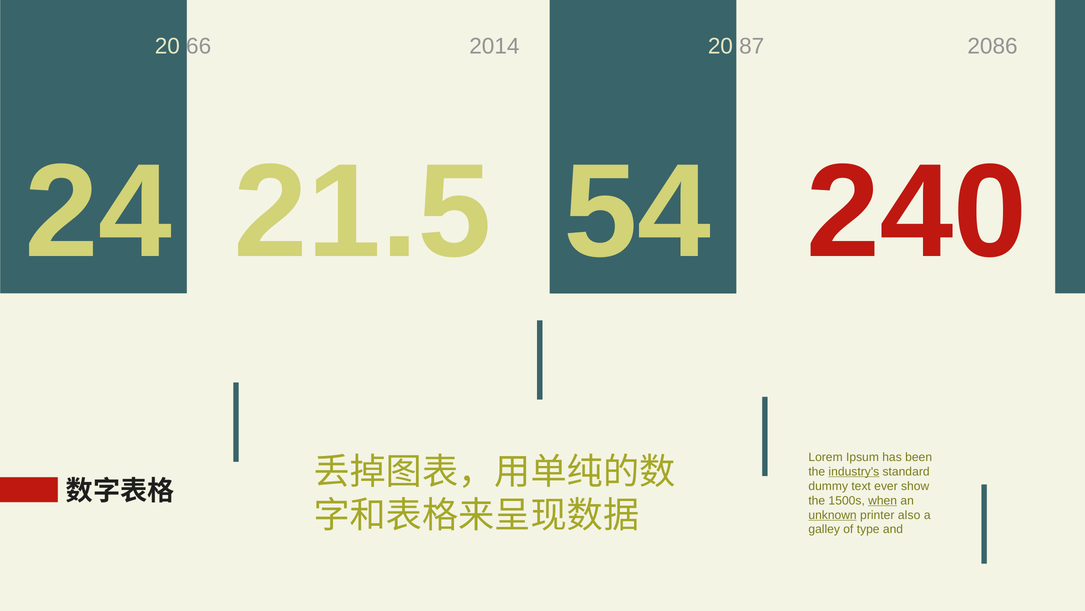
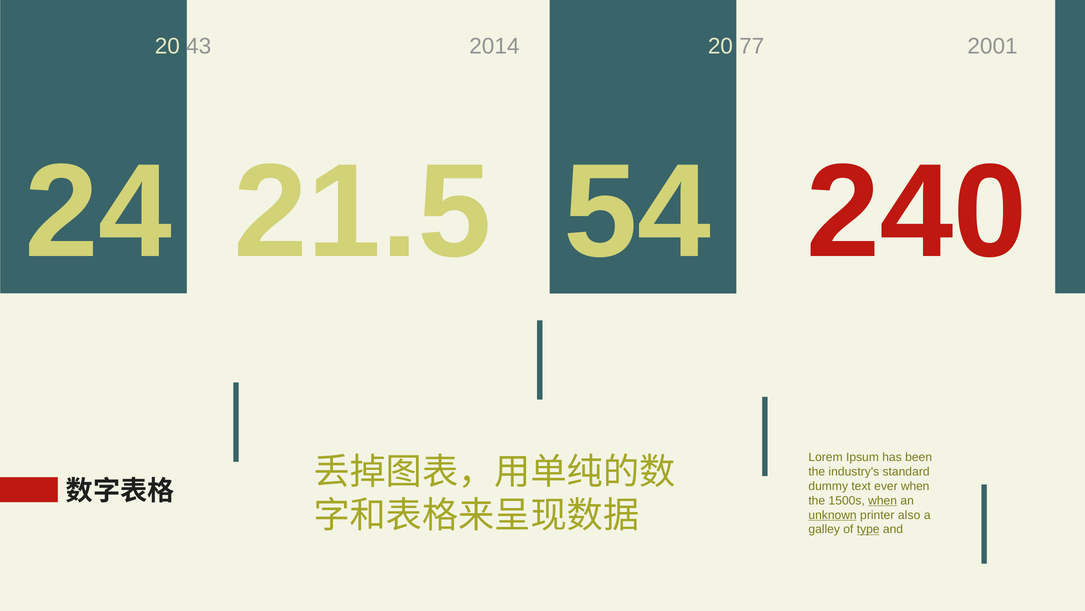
66: 66 -> 43 (199, 46)
87: 87 -> 77 (752, 46)
2086: 2086 -> 2001 (993, 46)
industry's underline: present -> none (854, 471)
ever show: show -> when (915, 486)
type underline: none -> present (868, 529)
